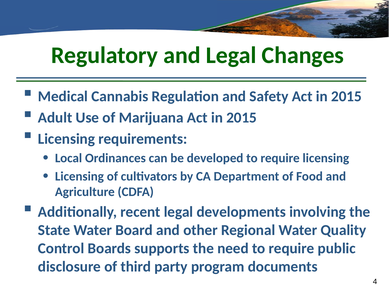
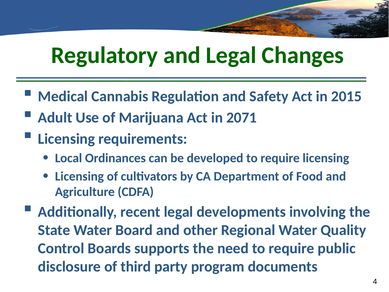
Marijuana Act in 2015: 2015 -> 2071 (242, 118)
